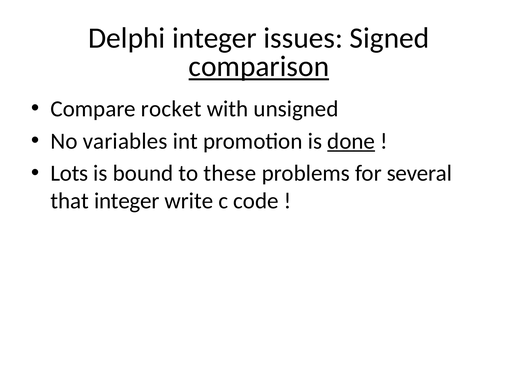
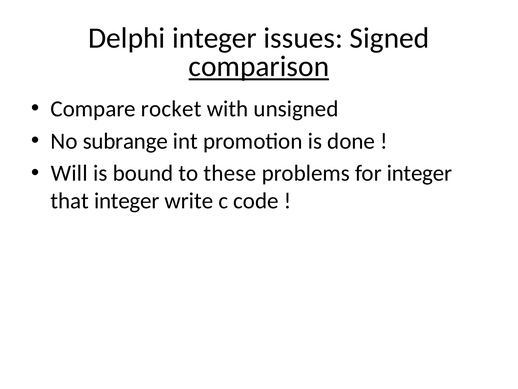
variables: variables -> subrange (125, 141)
done underline: present -> none (351, 141)
Lots: Lots -> Will (69, 173)
for several: several -> integer (419, 173)
